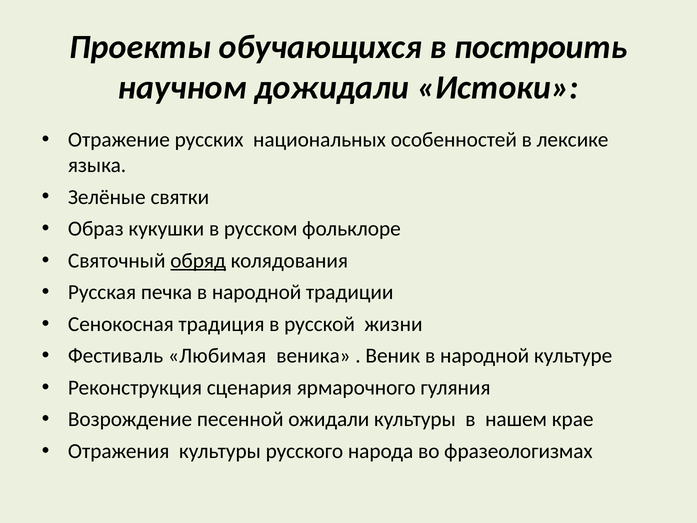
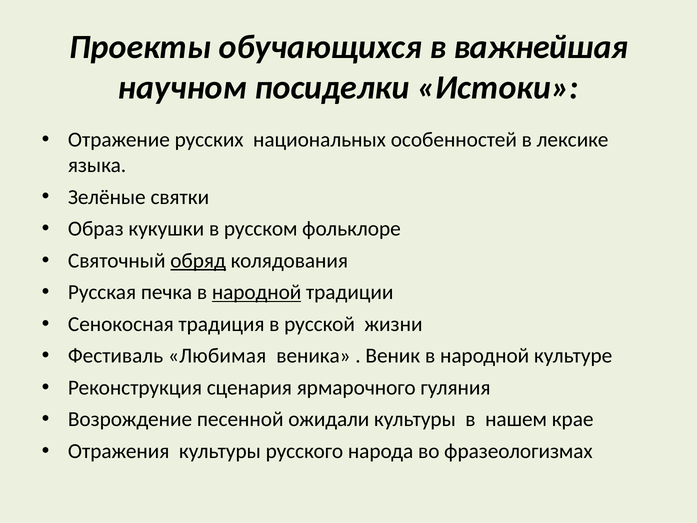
построить: построить -> важнейшая (541, 47)
дожидали: дожидали -> посиделки (332, 88)
народной underline: none -> present (257, 292)
